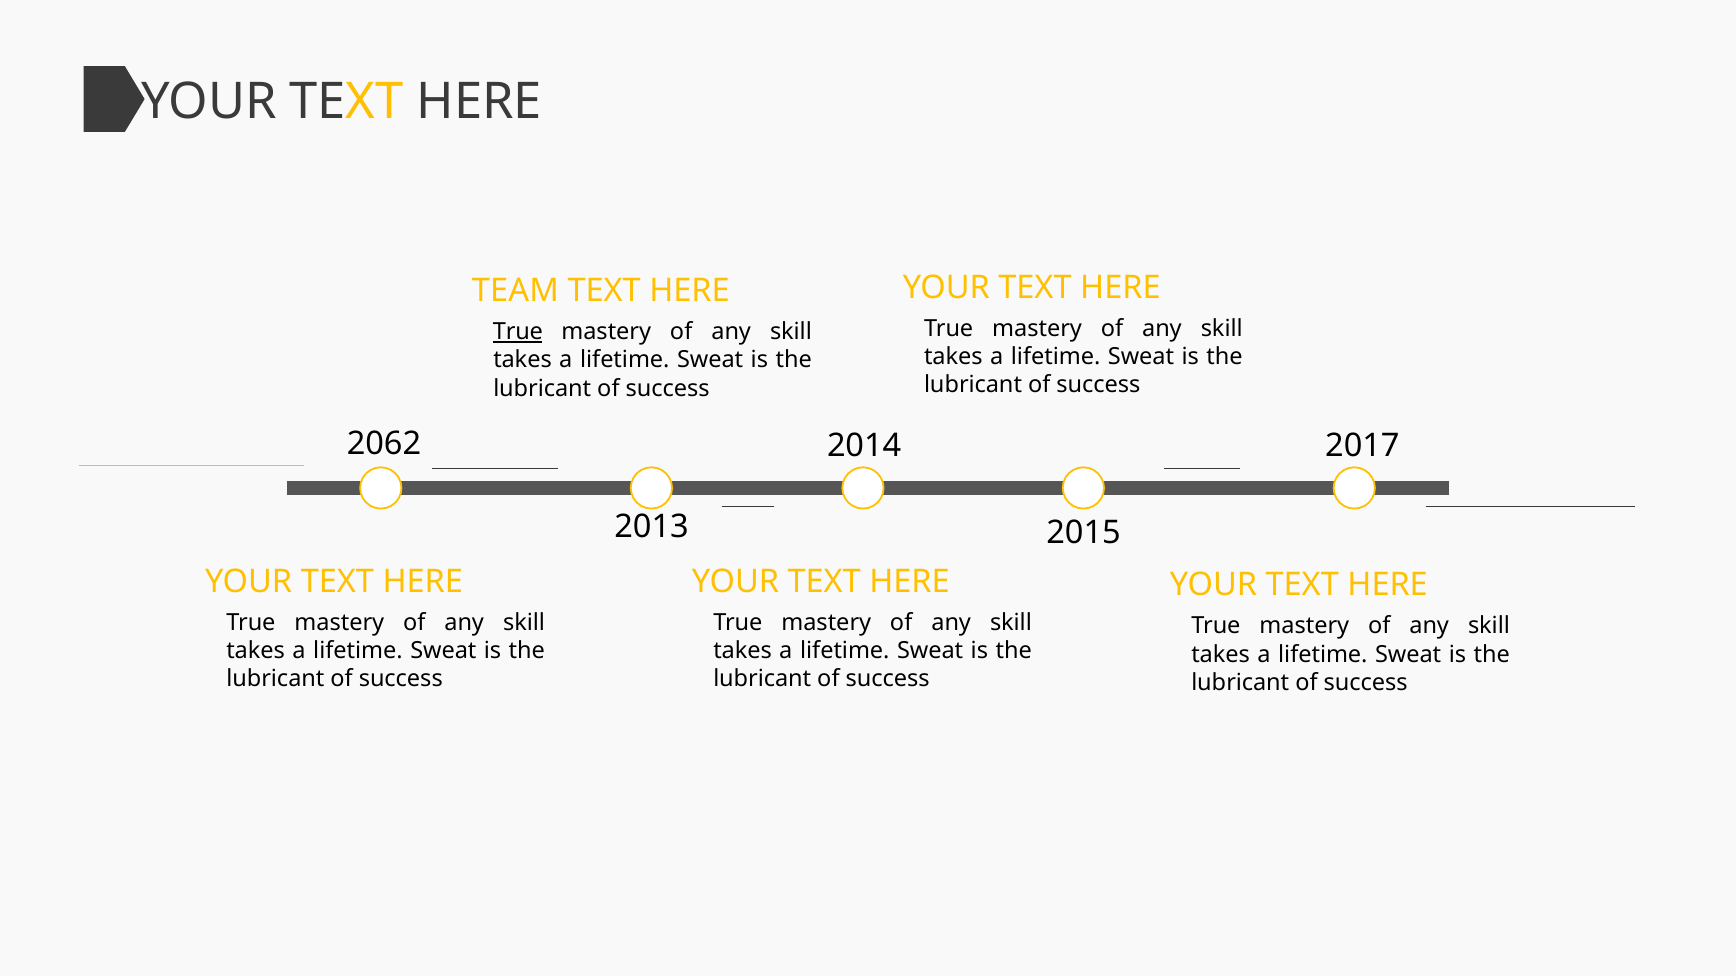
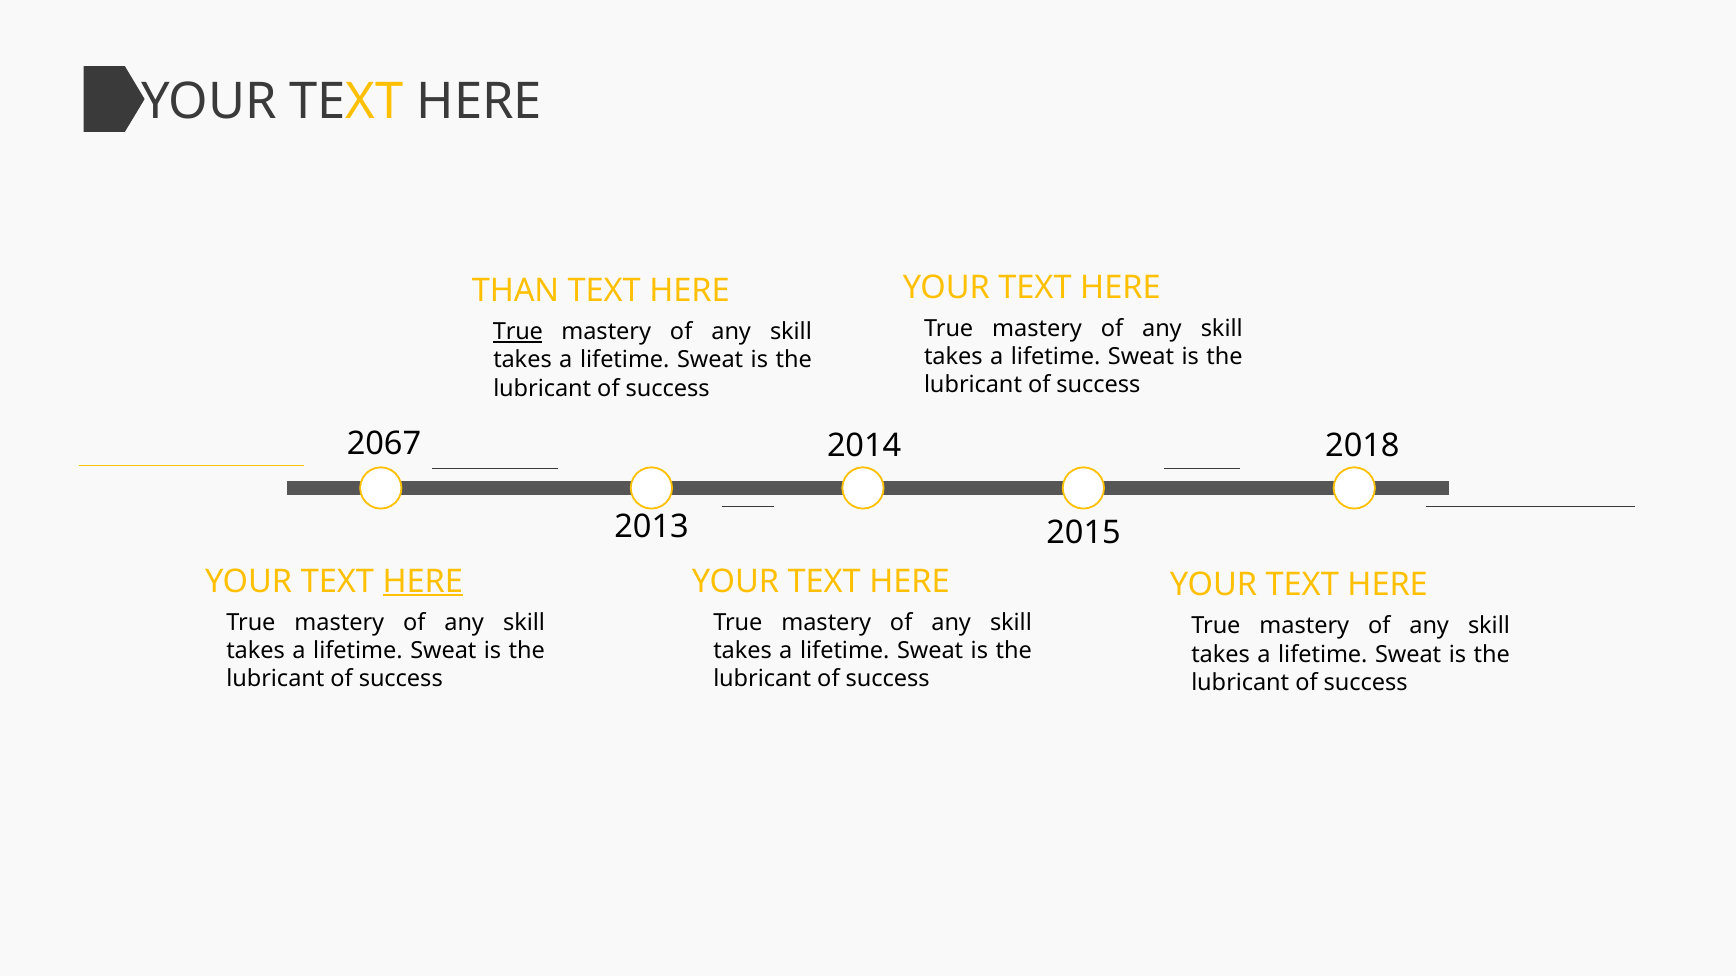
TEAM: TEAM -> THAN (516, 291)
2062: 2062 -> 2067 (384, 444)
2017: 2017 -> 2018 (1362, 446)
HERE underline: none -> present (423, 582)
